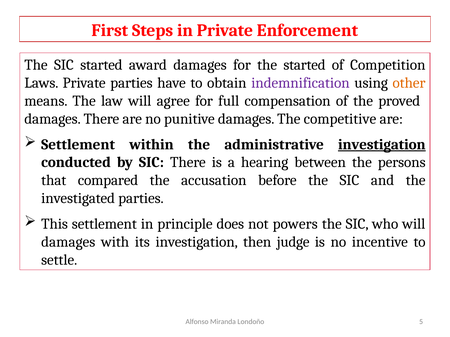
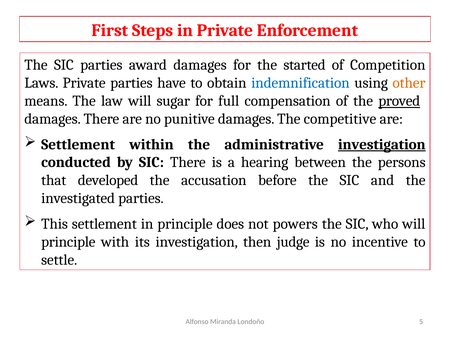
SIC started: started -> parties (101, 65)
indemnification colour: purple -> blue (300, 83)
agree: agree -> sugar (173, 101)
proved underline: none -> present (399, 101)
compared: compared -> developed (108, 181)
damages: damages -> principle (68, 242)
